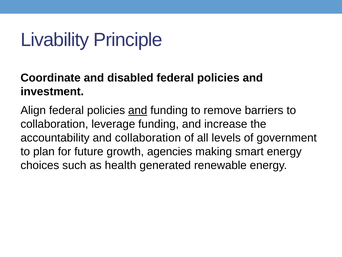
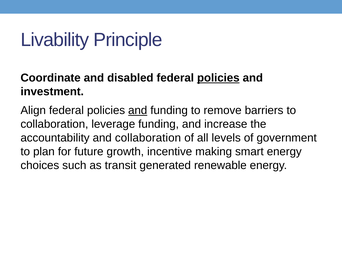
policies underline: none -> present (218, 78)
agencies: agencies -> incentive (170, 151)
health: health -> transit (121, 165)
